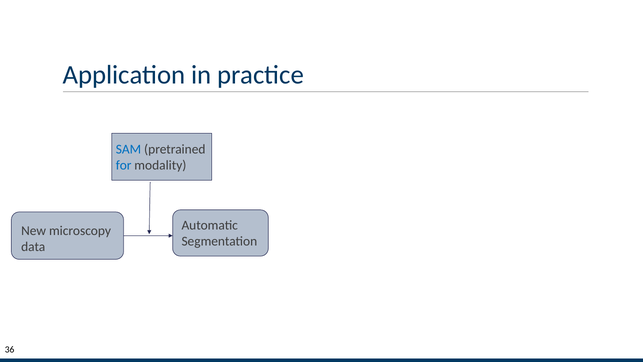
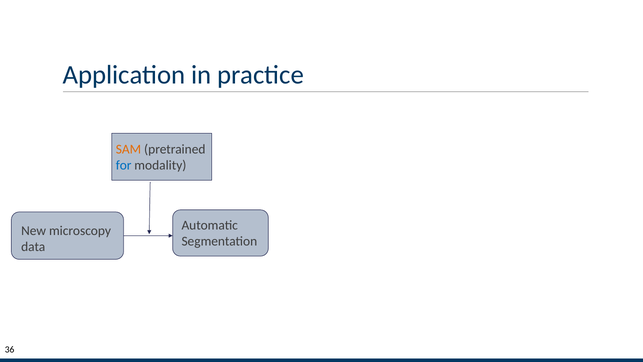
SAM colour: blue -> orange (128, 149)
